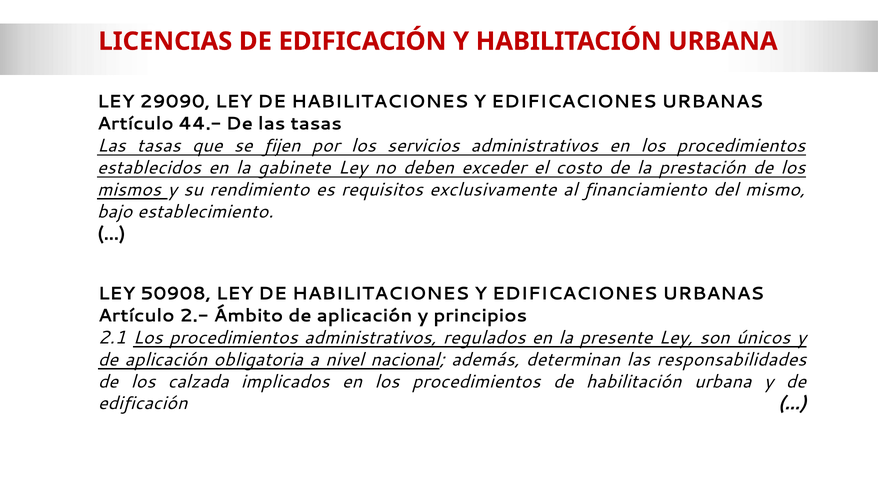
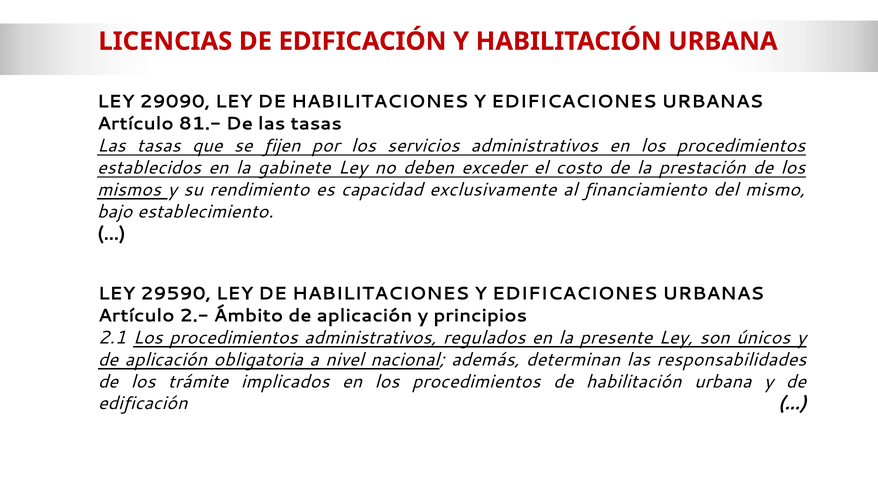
44.-: 44.- -> 81.- (200, 124)
requisitos: requisitos -> capacidad (382, 190)
50908: 50908 -> 29590 (176, 294)
calzada: calzada -> trámite (198, 381)
